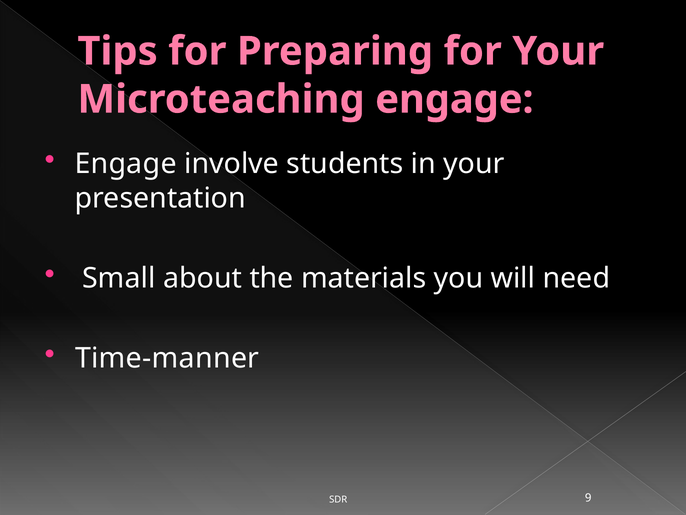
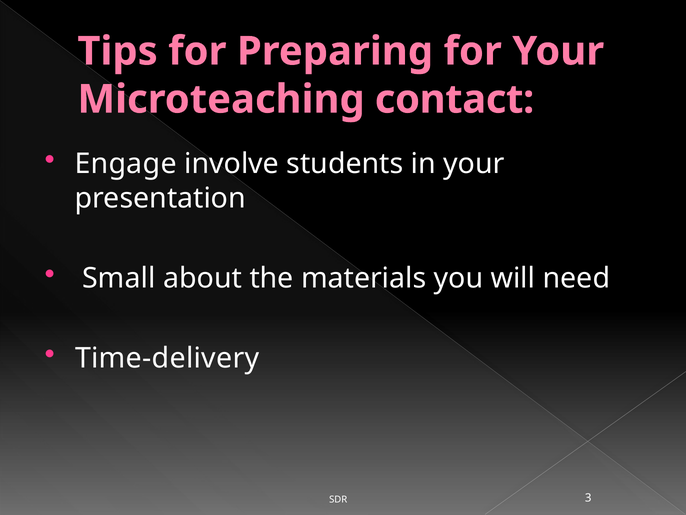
Microteaching engage: engage -> contact (455, 99)
Time-manner: Time-manner -> Time-delivery (167, 358)
9: 9 -> 3 (588, 498)
